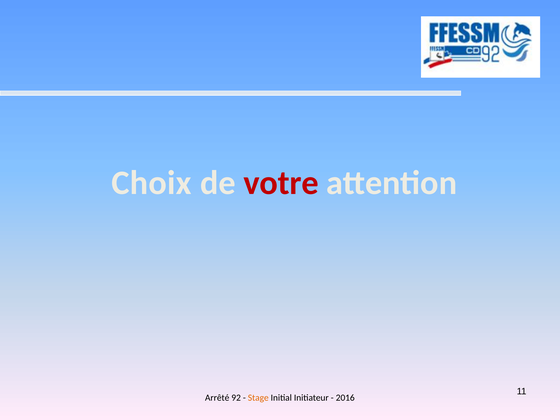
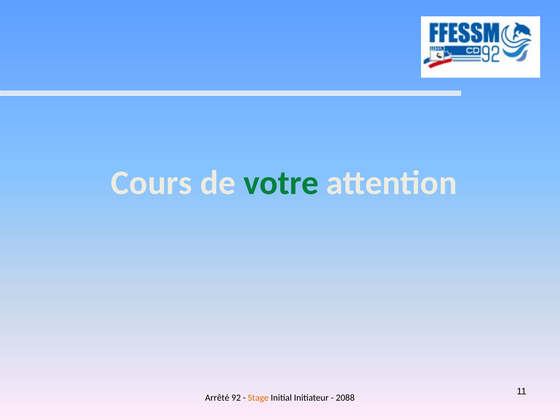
Choix: Choix -> Cours (152, 183)
votre colour: red -> green (281, 183)
2016: 2016 -> 2088 (345, 398)
